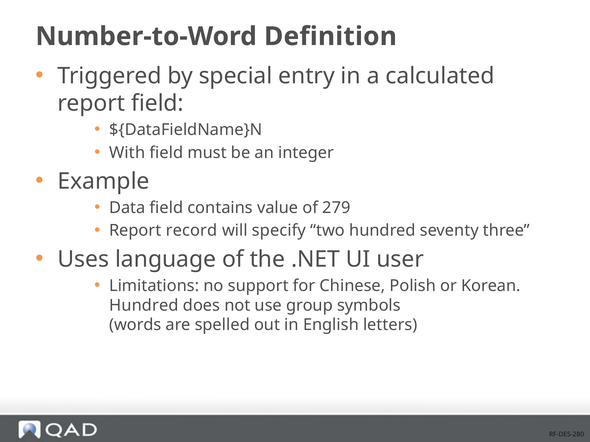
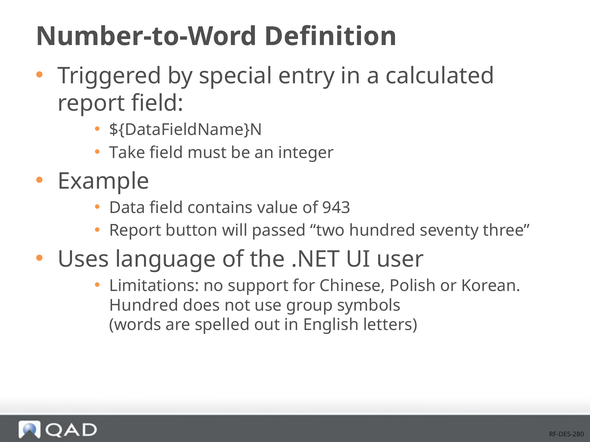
With: With -> Take (127, 153)
279: 279 -> 943 (336, 208)
record: record -> button (192, 231)
specify: specify -> passed (279, 231)
